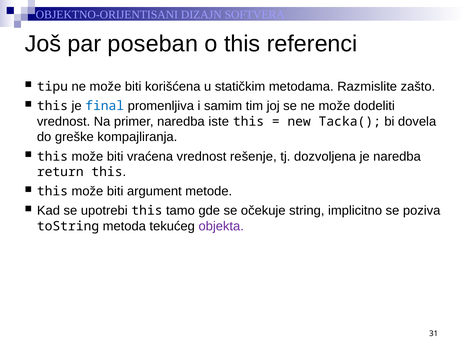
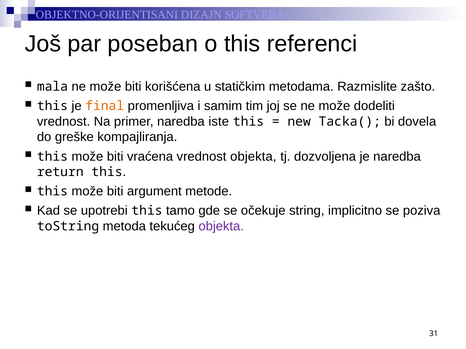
tipu: tipu -> mala (52, 87)
final colour: blue -> orange (105, 106)
vrednost rešenje: rešenje -> objekta (253, 157)
